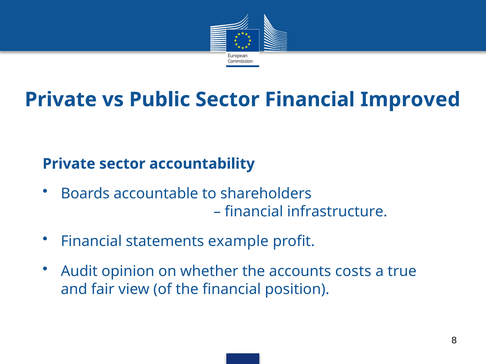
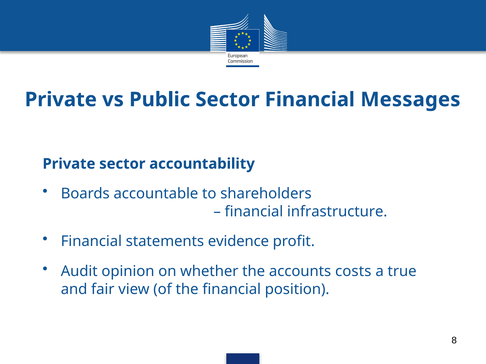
Improved: Improved -> Messages (410, 100)
example: example -> evidence (238, 242)
